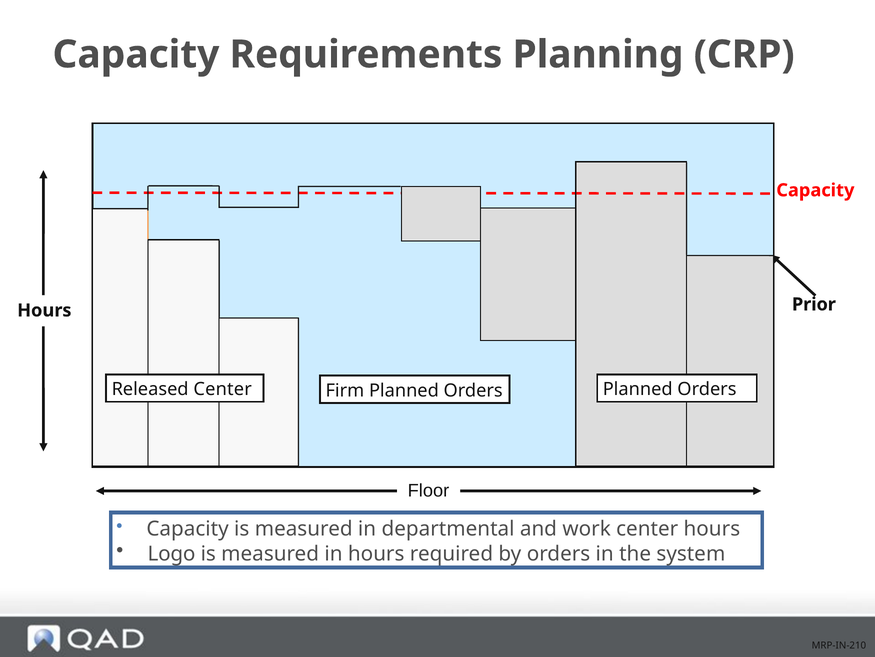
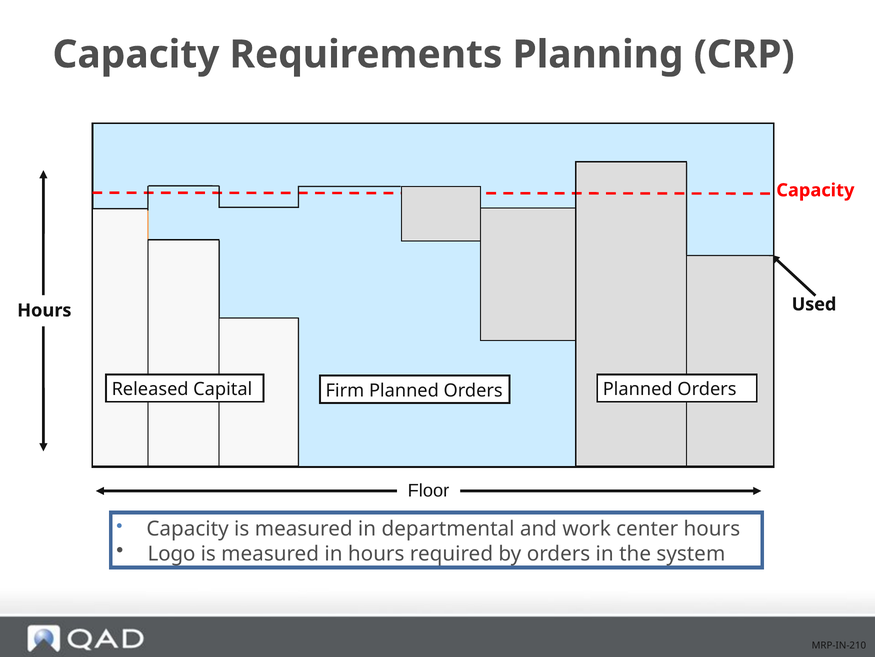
Prior: Prior -> Used (814, 304)
Released Center: Center -> Capital (223, 389)
